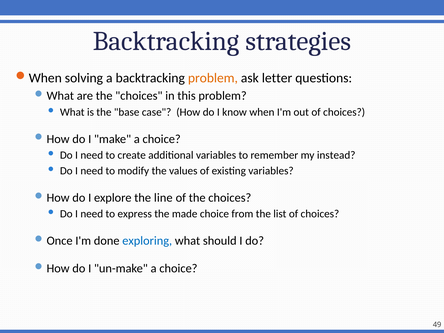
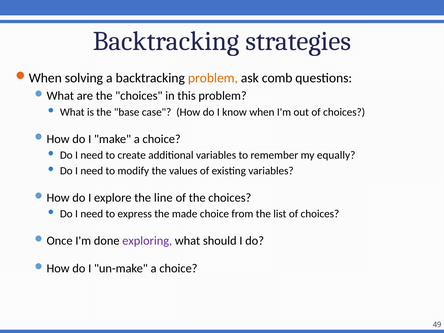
letter: letter -> comb (277, 78)
instead: instead -> equally (336, 155)
exploring colour: blue -> purple (147, 241)
